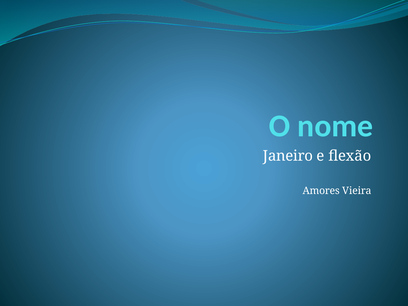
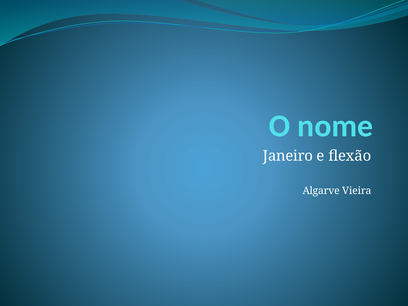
Amores: Amores -> Algarve (321, 191)
